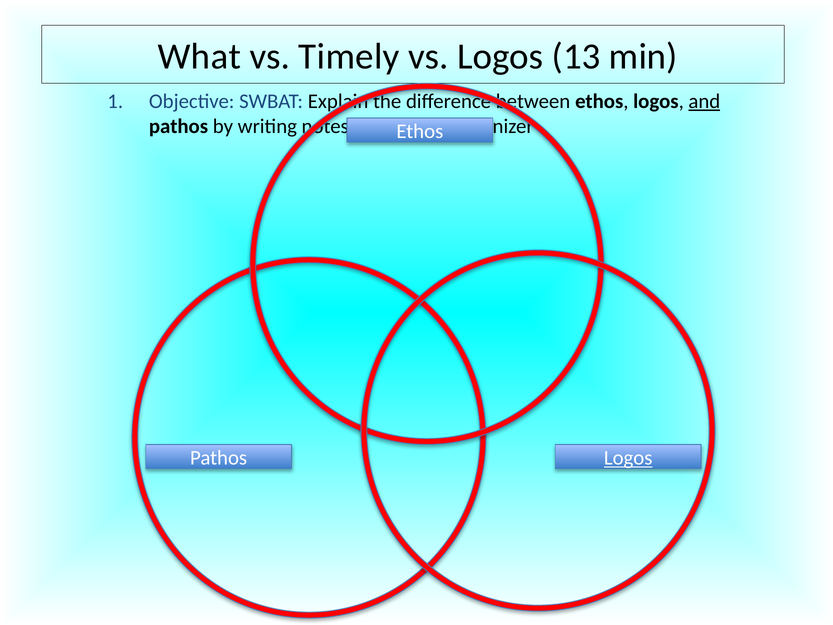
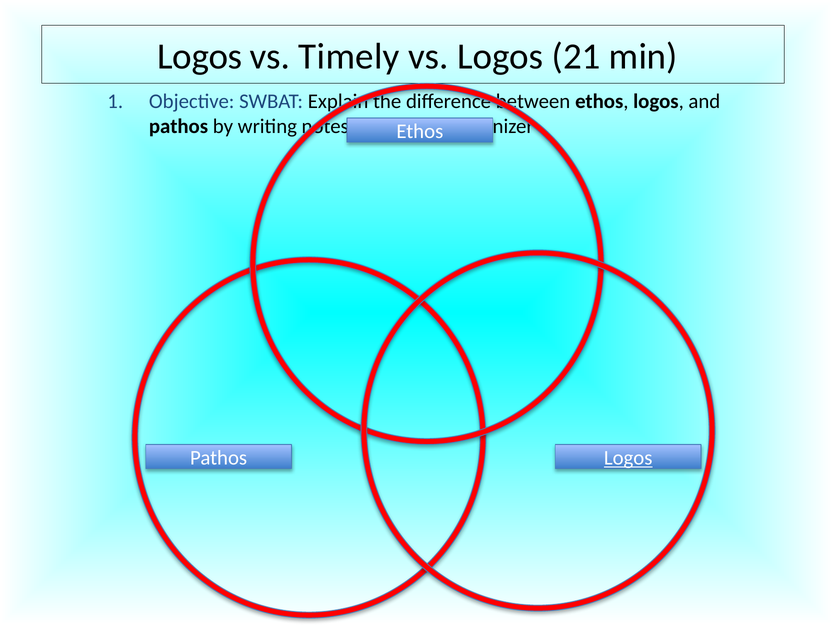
What: What -> Logos (200, 57)
13: 13 -> 21 (576, 57)
and underline: present -> none (704, 101)
